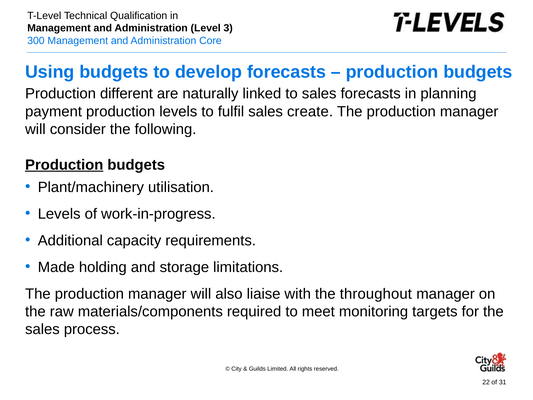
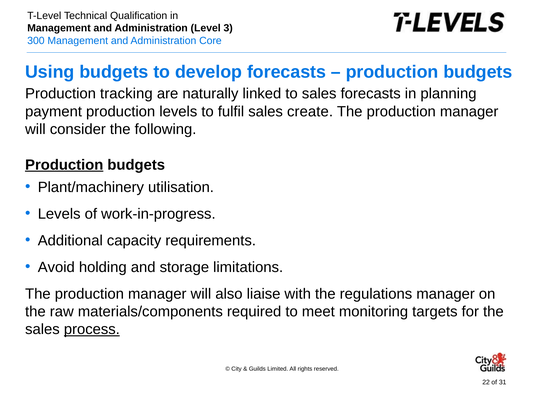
different: different -> tracking (126, 94)
Made: Made -> Avoid (56, 267)
throughout: throughout -> regulations (376, 294)
process underline: none -> present (92, 329)
